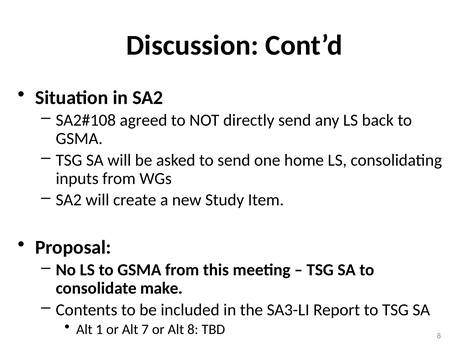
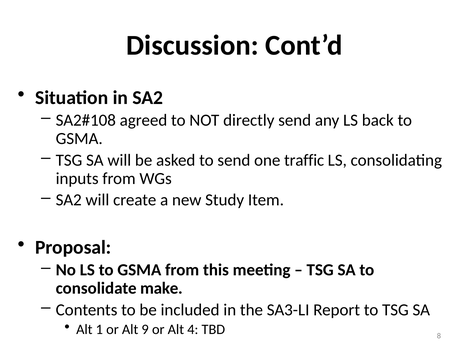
home: home -> traffic (304, 160)
7: 7 -> 9 (145, 329)
Alt 8: 8 -> 4 (193, 329)
